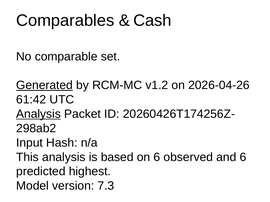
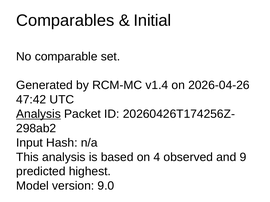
Cash: Cash -> Initial (152, 20)
Generated underline: present -> none (45, 85)
v1.2: v1.2 -> v1.4 (157, 85)
61:42: 61:42 -> 47:42 (31, 100)
on 6: 6 -> 4 (157, 157)
and 6: 6 -> 9 (243, 157)
7.3: 7.3 -> 9.0 (106, 186)
